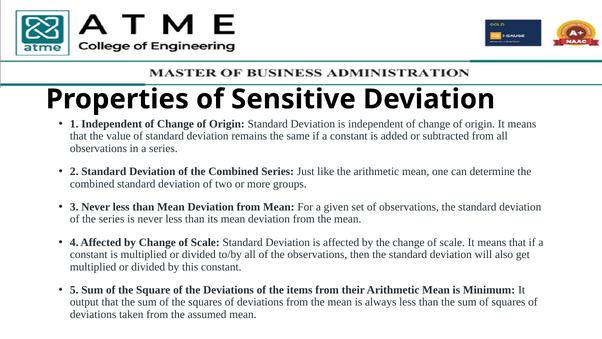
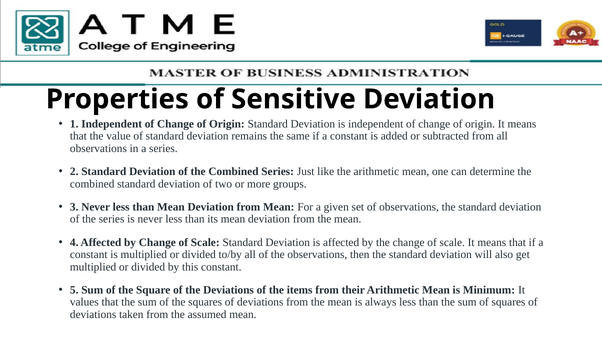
output: output -> values (84, 302)
